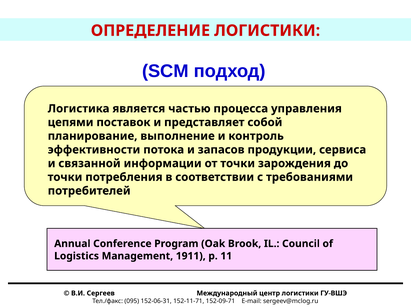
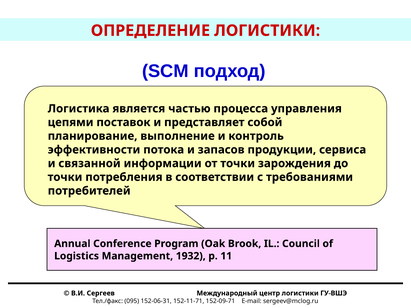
1911: 1911 -> 1932 (191, 256)
